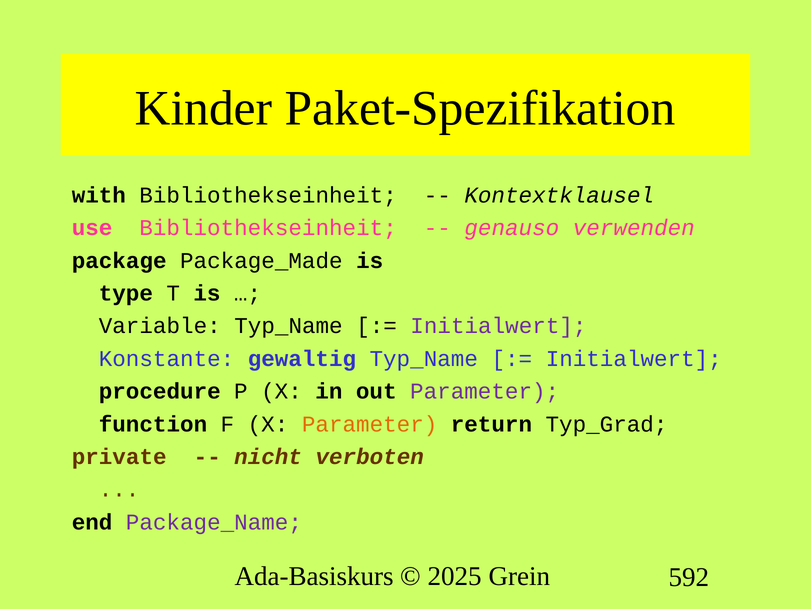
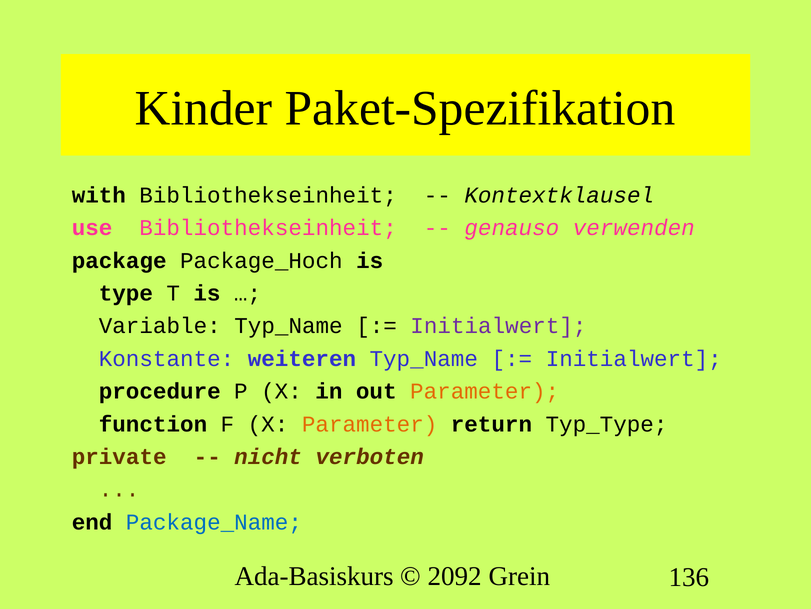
Package_Made: Package_Made -> Package_Hoch (261, 260)
gewaltig: gewaltig -> weiteren (302, 358)
Parameter colour: purple -> orange (485, 391)
Typ_Grad: Typ_Grad -> Typ_Type (606, 424)
Package_Name colour: purple -> blue (214, 522)
2025: 2025 -> 2092 (455, 575)
592: 592 -> 136 (689, 576)
